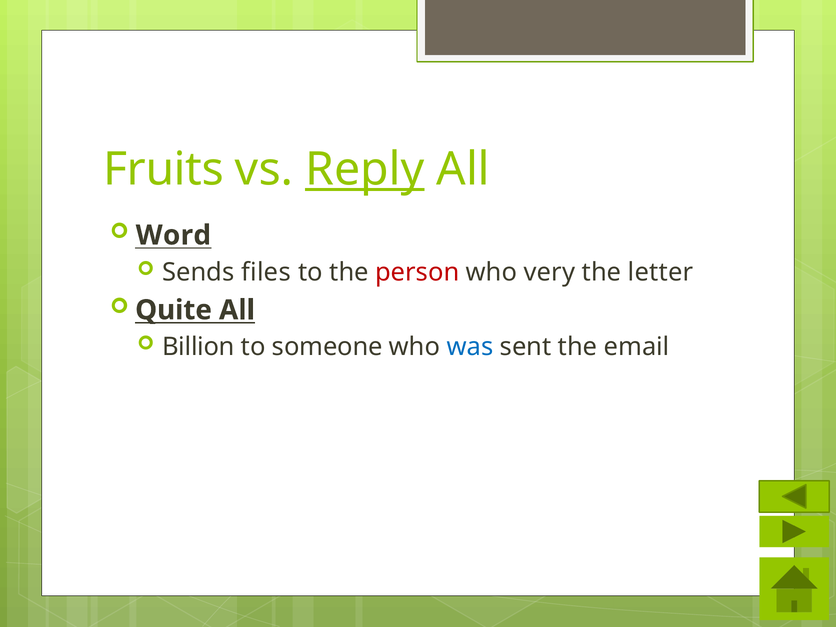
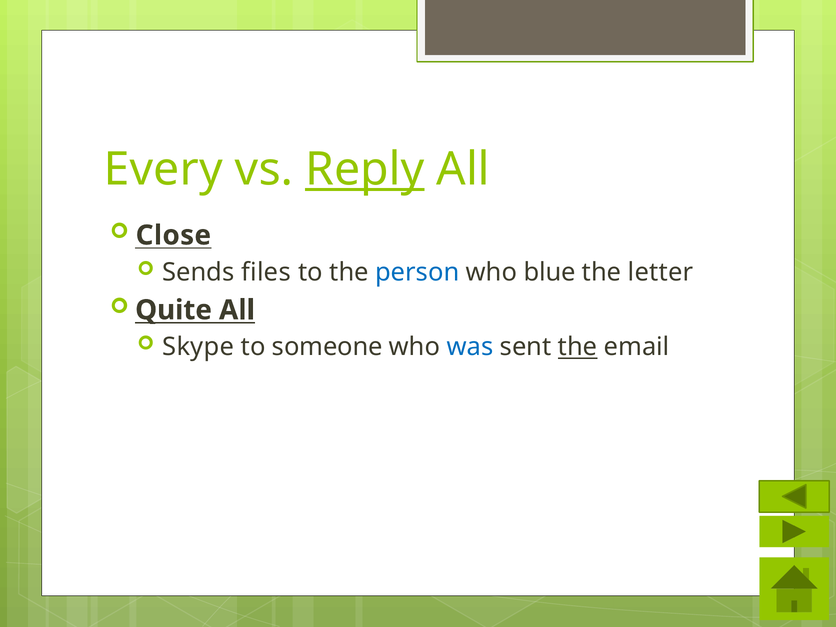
Fruits: Fruits -> Every (163, 170)
Word: Word -> Close (173, 235)
person colour: red -> blue (417, 272)
very: very -> blue (550, 272)
Billion: Billion -> Skype (198, 347)
the underline: none -> present (578, 347)
